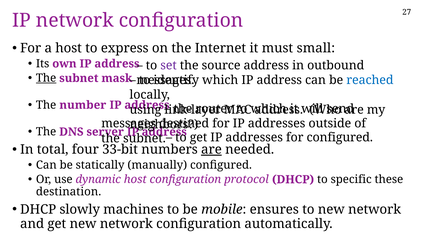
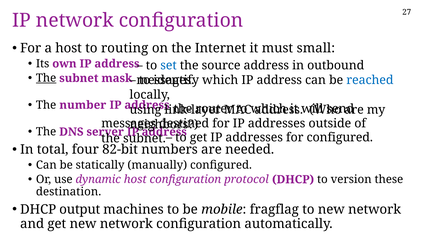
express: express -> routing (125, 48)
set colour: purple -> blue (169, 65)
33-bit: 33-bit -> 82-bit (120, 149)
are underline: present -> none (211, 149)
specific: specific -> version (351, 179)
slowly: slowly -> output (80, 209)
ensures: ensures -> fragflag (274, 209)
